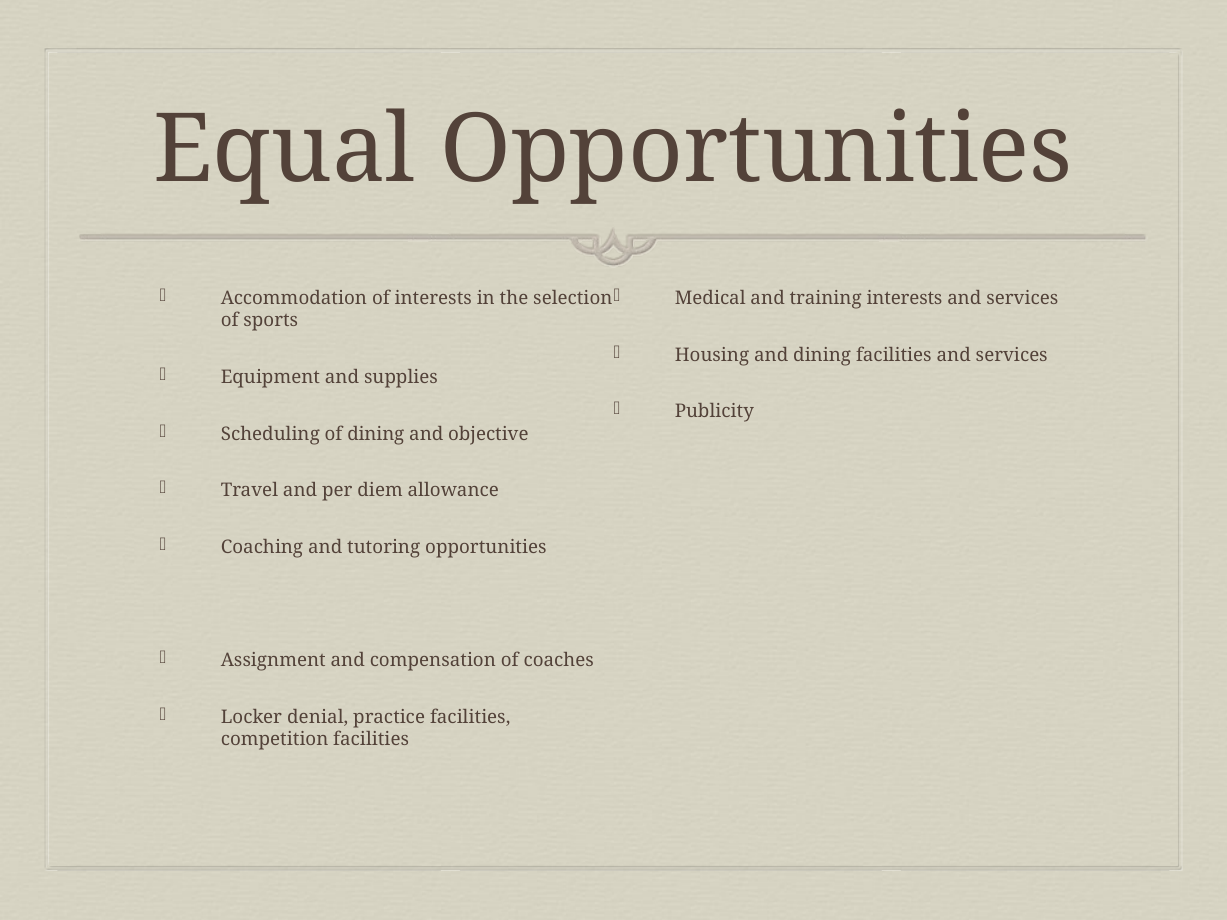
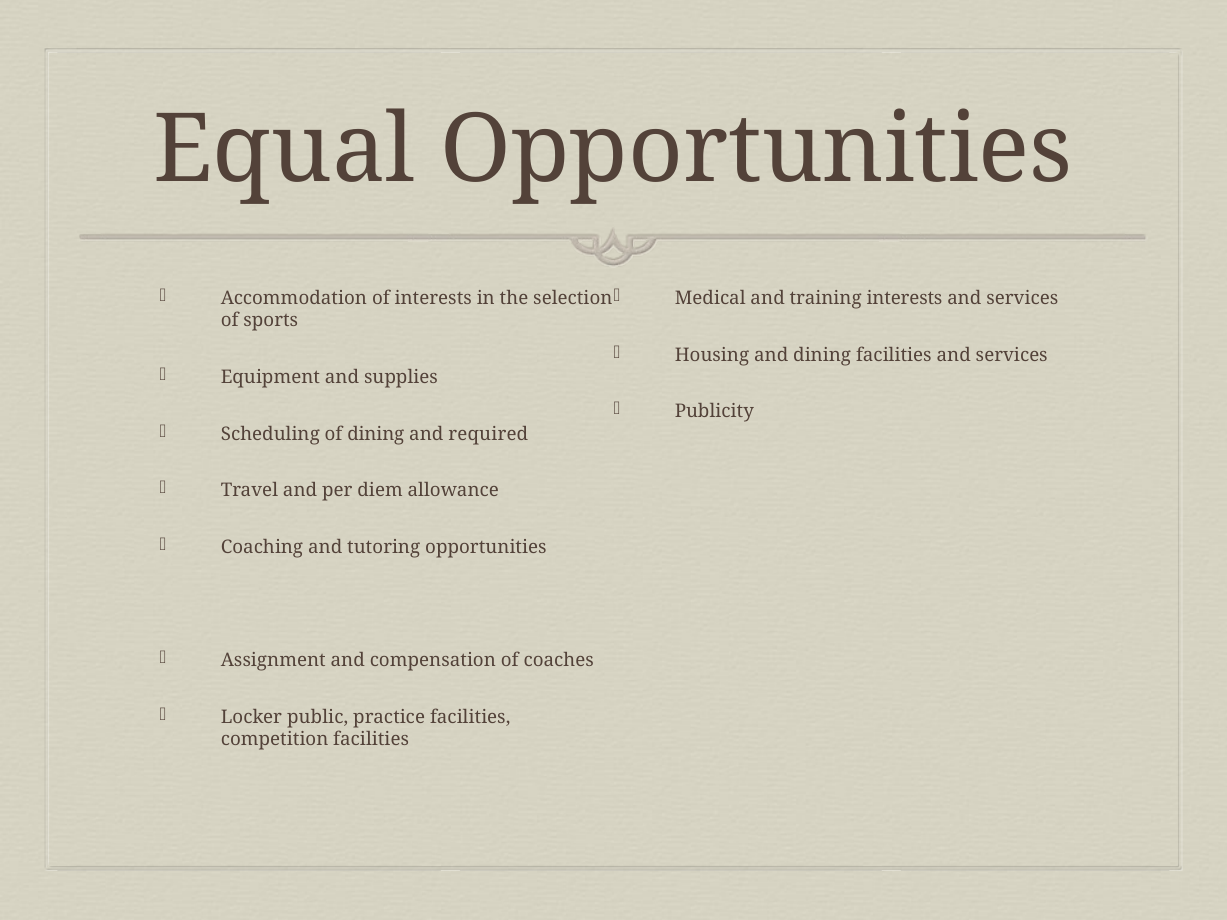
objective: objective -> required (488, 434)
denial: denial -> public (318, 717)
